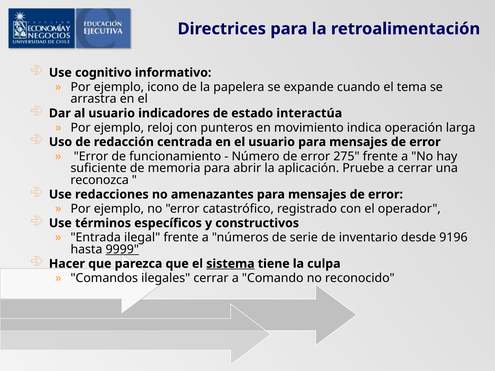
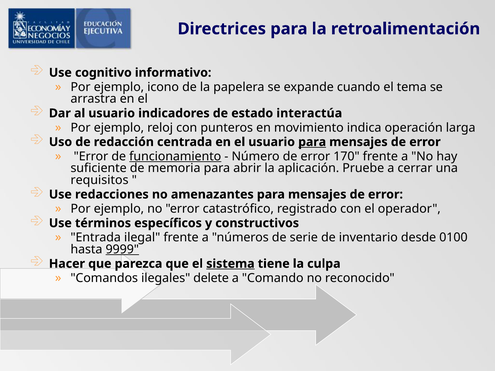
para underline: none -> present (312, 142)
funcionamiento underline: none -> present (175, 156)
275: 275 -> 170 (346, 156)
reconozca: reconozca -> requisitos (100, 180)
9196: 9196 -> 0100 (453, 238)
ilegales cerrar: cerrar -> delete (211, 278)
